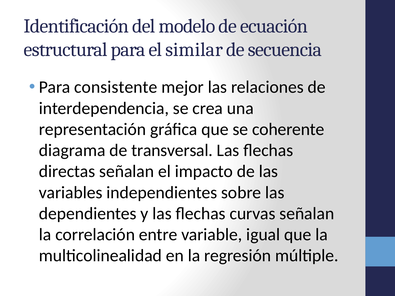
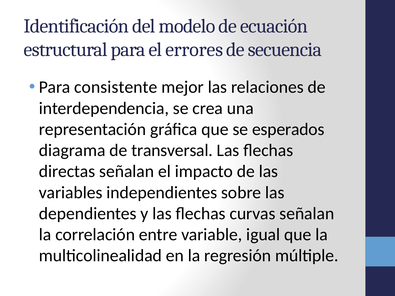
similar: similar -> errores (194, 50)
coherente: coherente -> esperados (288, 129)
